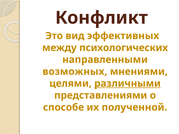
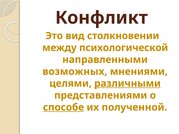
эффективных: эффективных -> столкновении (123, 36)
психологических: психологических -> психологической (124, 48)
способе underline: none -> present (63, 107)
